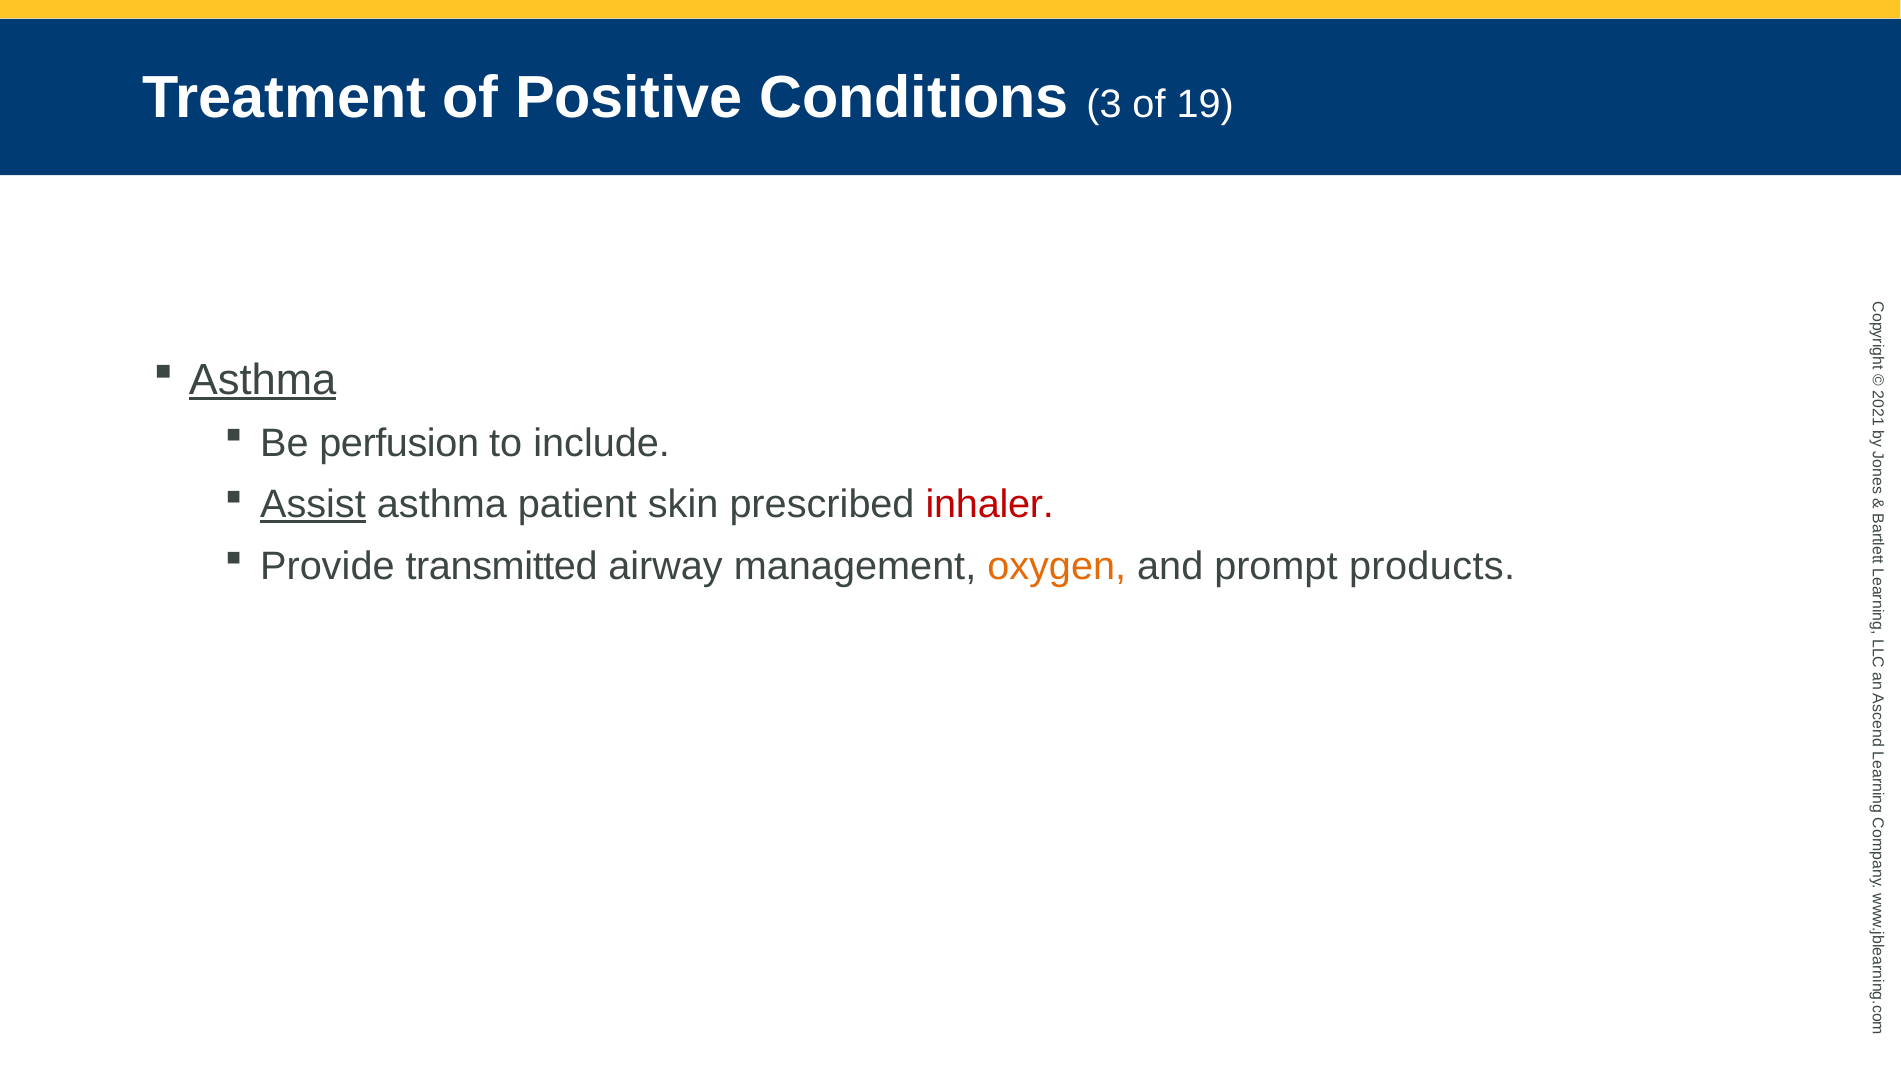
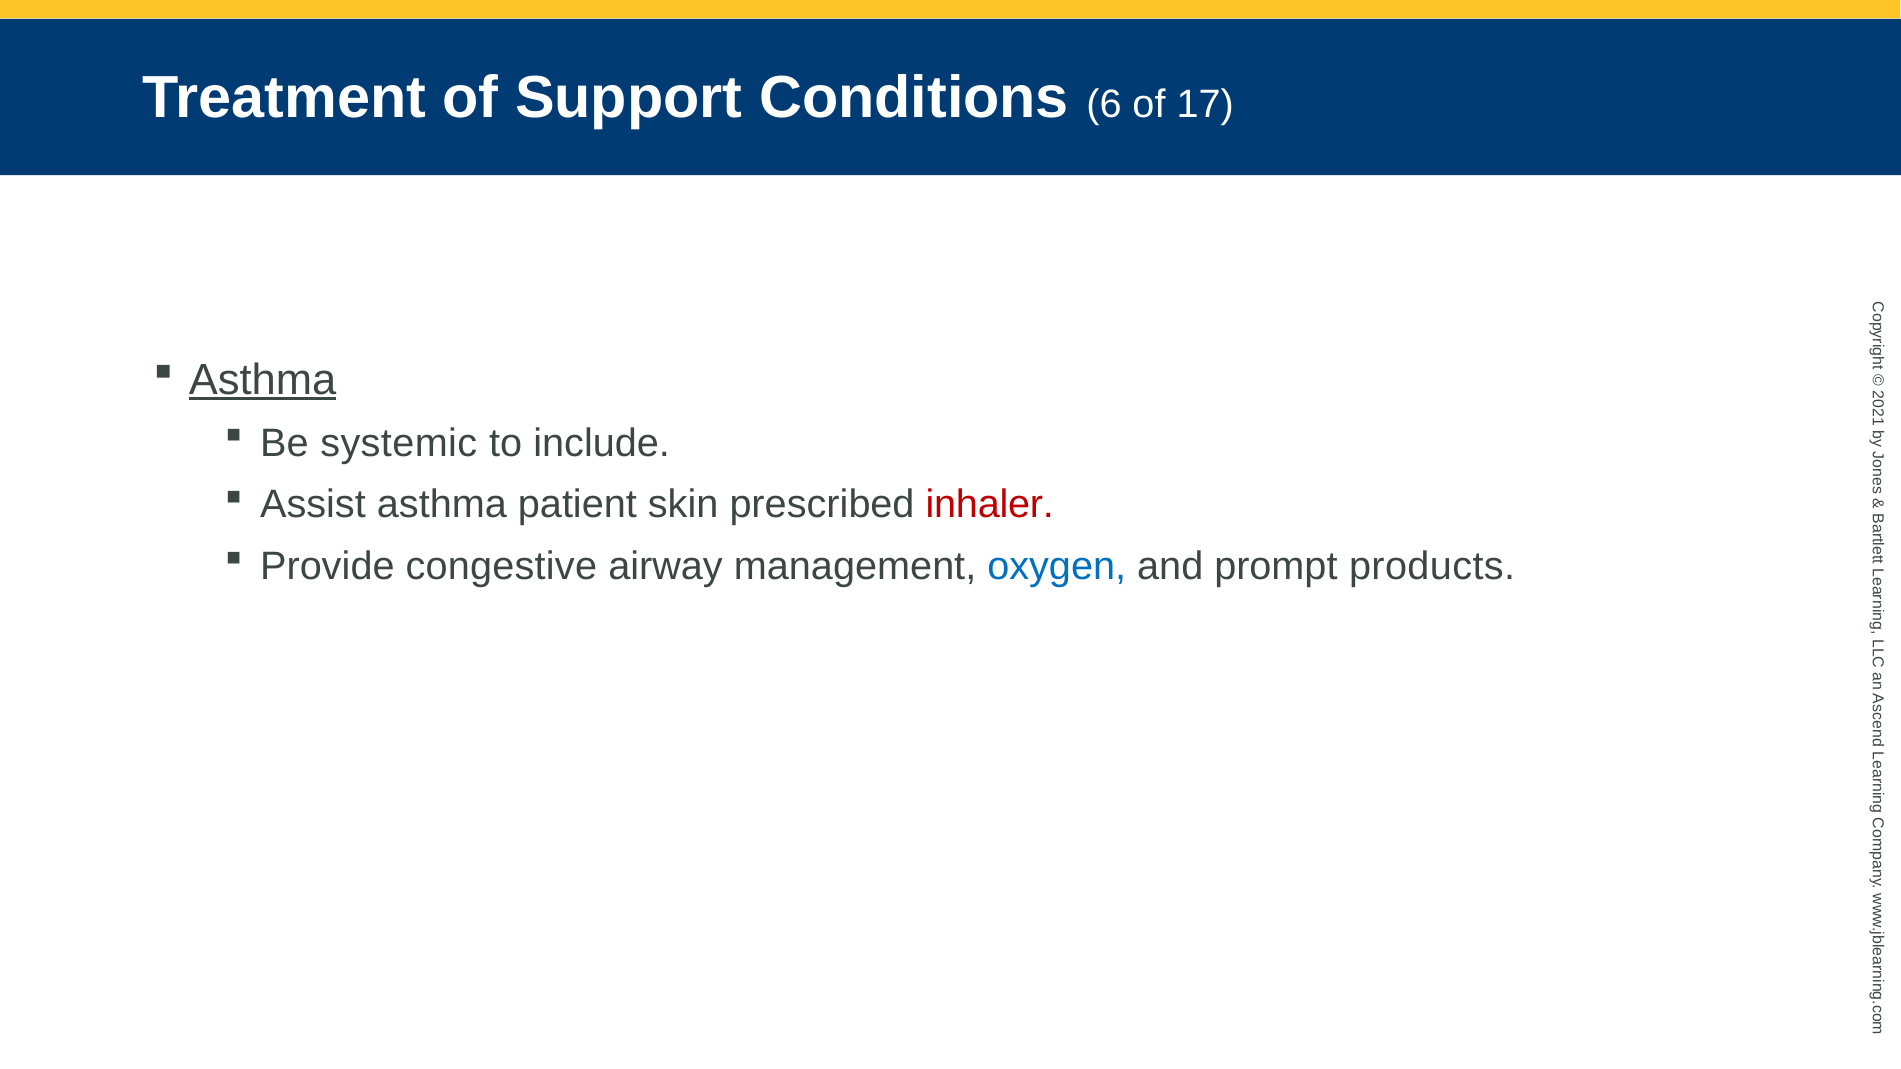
Positive: Positive -> Support (629, 98)
3: 3 -> 6 (1104, 104)
19: 19 -> 17 (1205, 104)
perfusion: perfusion -> systemic (399, 443)
Assist underline: present -> none (313, 505)
transmitted: transmitted -> congestive (501, 566)
oxygen colour: orange -> blue (1057, 566)
